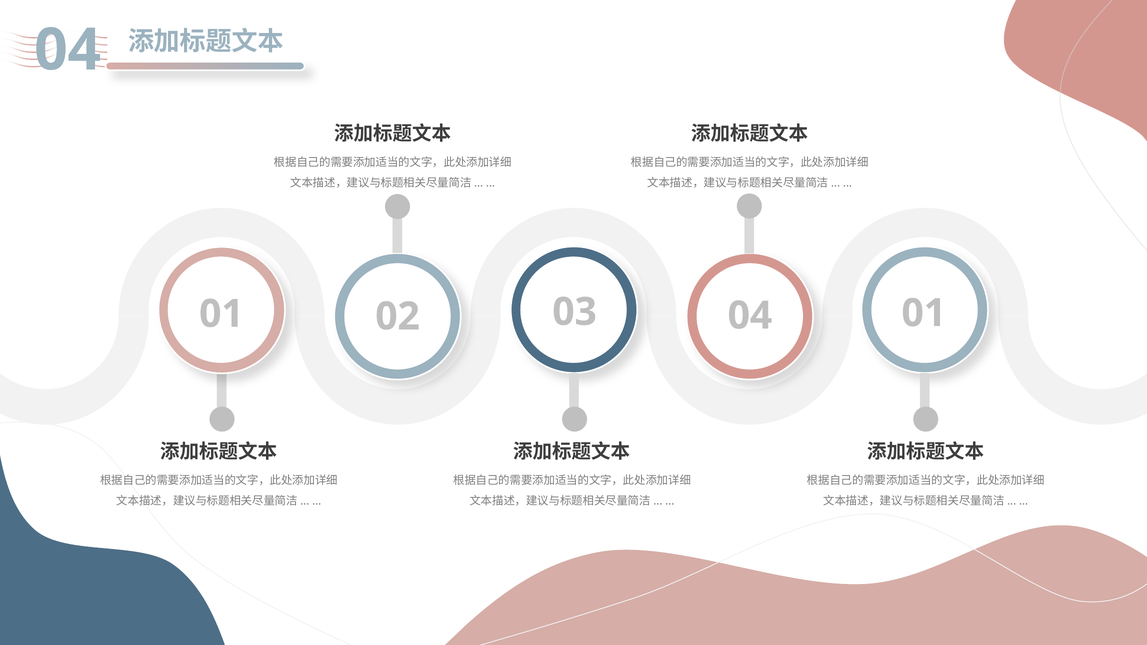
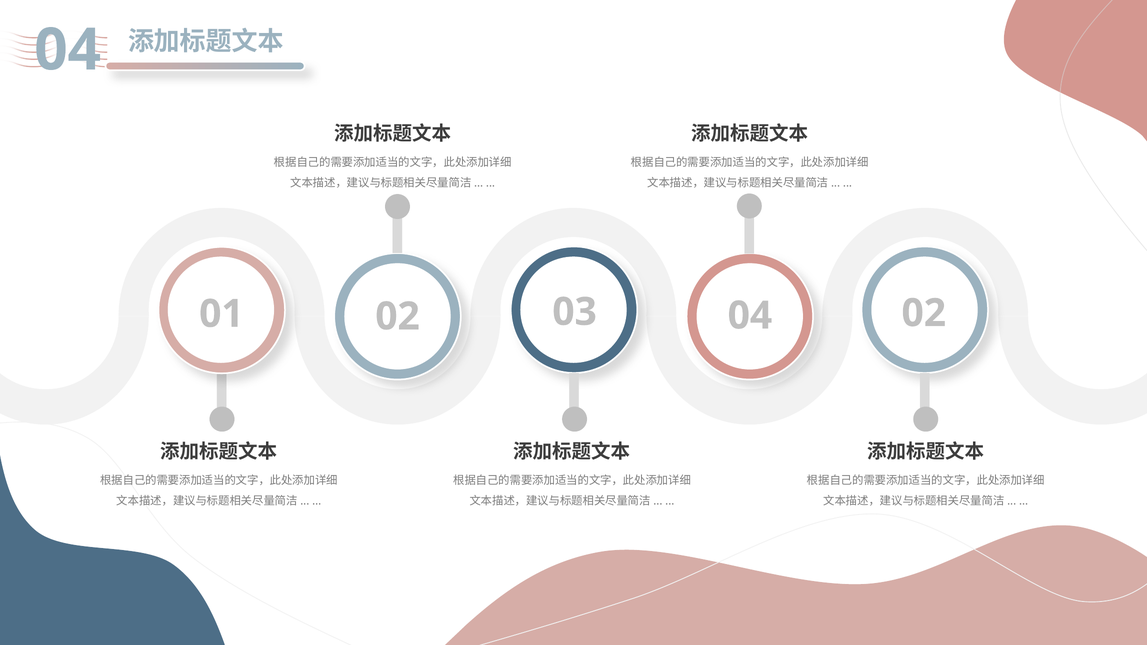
01: 01 -> 02 (924, 313)
